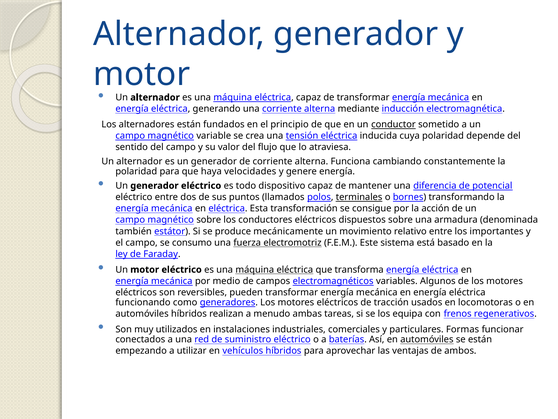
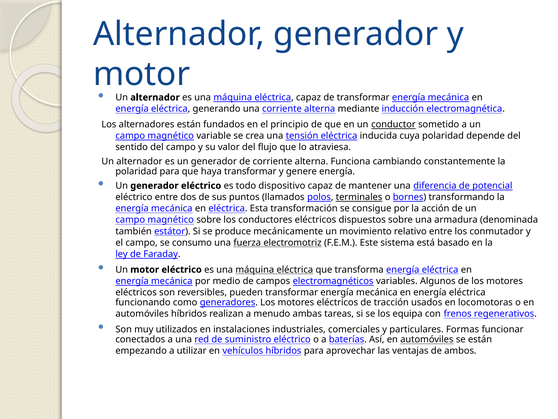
haya velocidades: velocidades -> transformar (250, 171)
importantes: importantes -> conmutador (497, 231)
